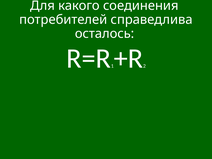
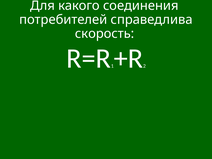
осталось: осталось -> скорость (105, 34)
